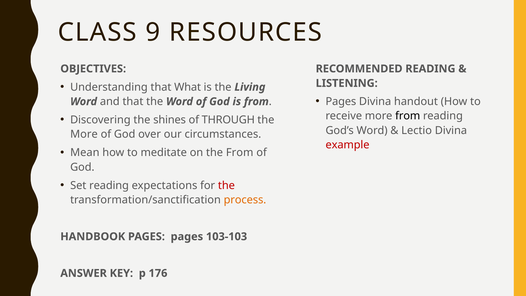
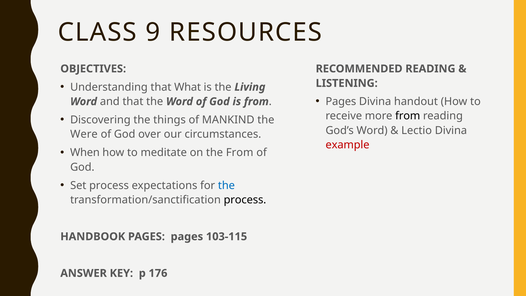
shines: shines -> things (170, 120)
THROUGH: THROUGH -> MANKIND (228, 120)
More: More -> Were (84, 134)
Mean: Mean -> When (85, 153)
Set reading: reading -> process (109, 185)
the colour: red -> blue (226, 185)
process colour: orange -> black (245, 200)
103-103: 103-103 -> 103-115 (227, 236)
